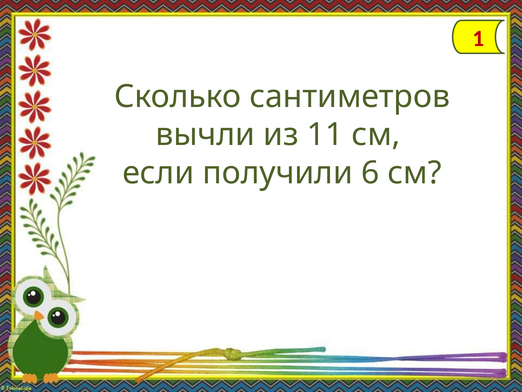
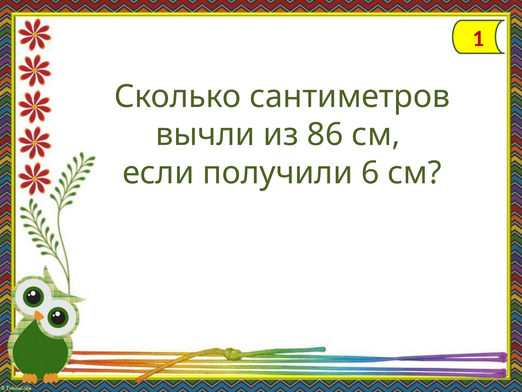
11: 11 -> 86 (325, 135)
